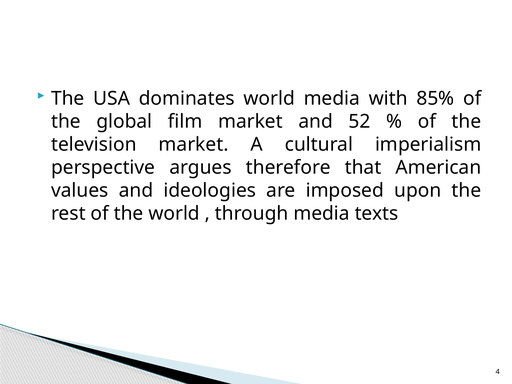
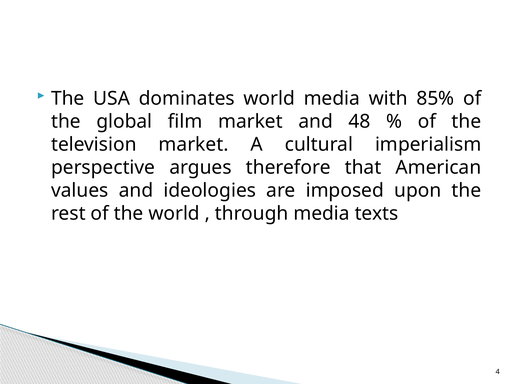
52: 52 -> 48 (359, 121)
